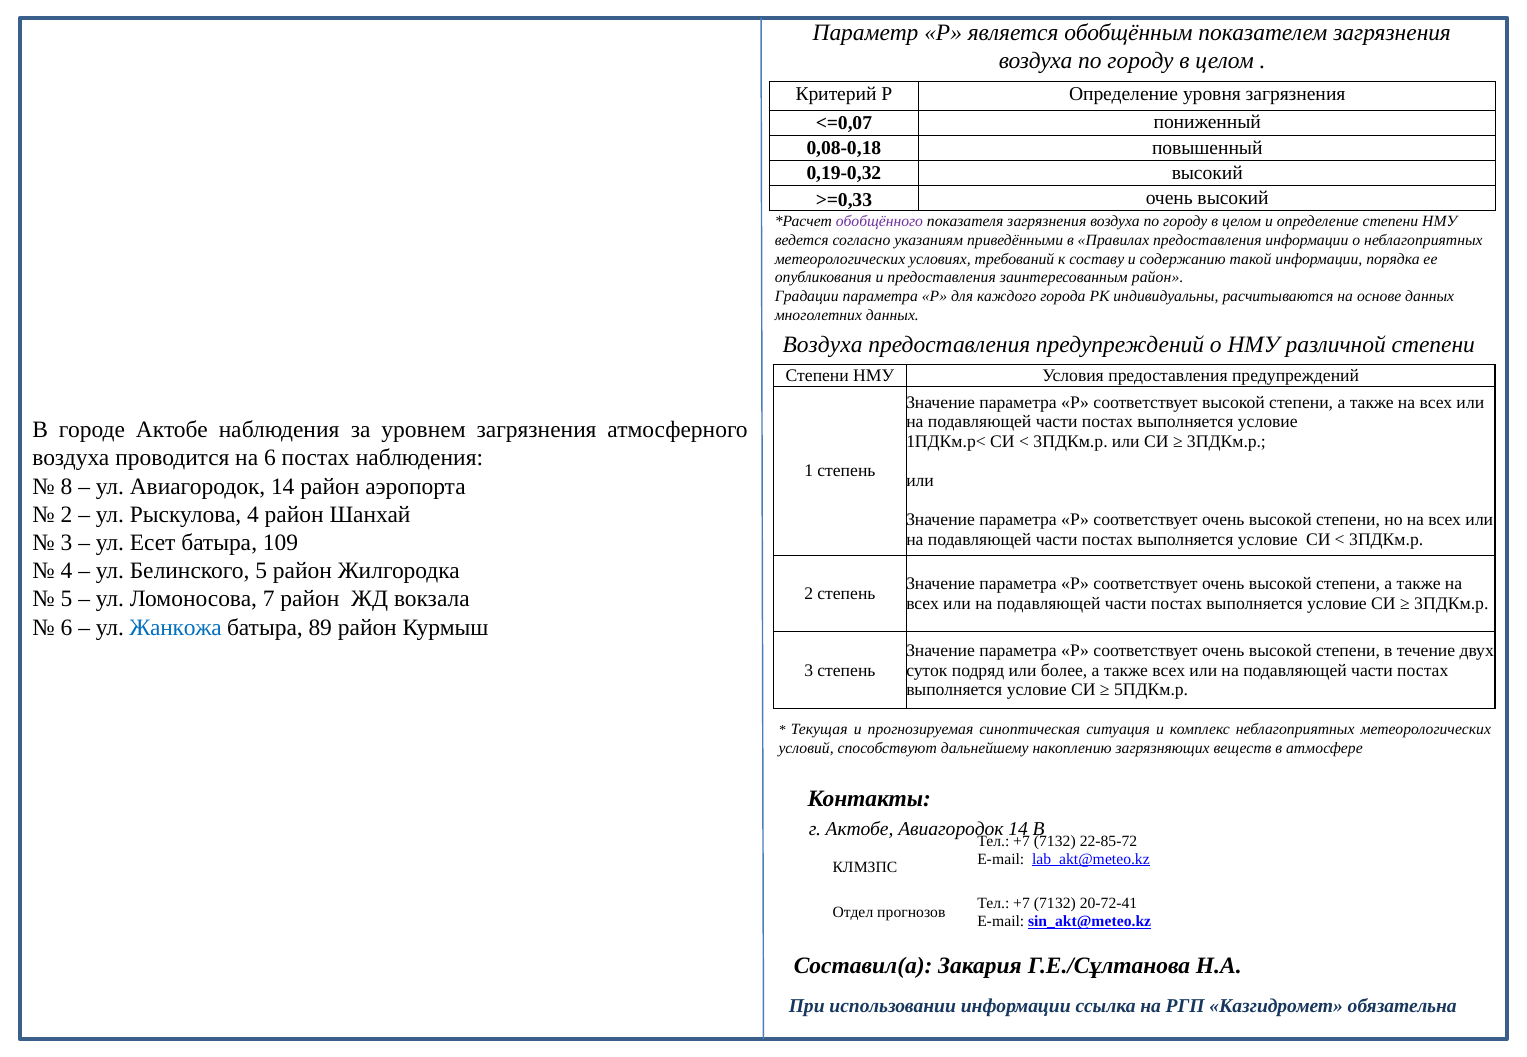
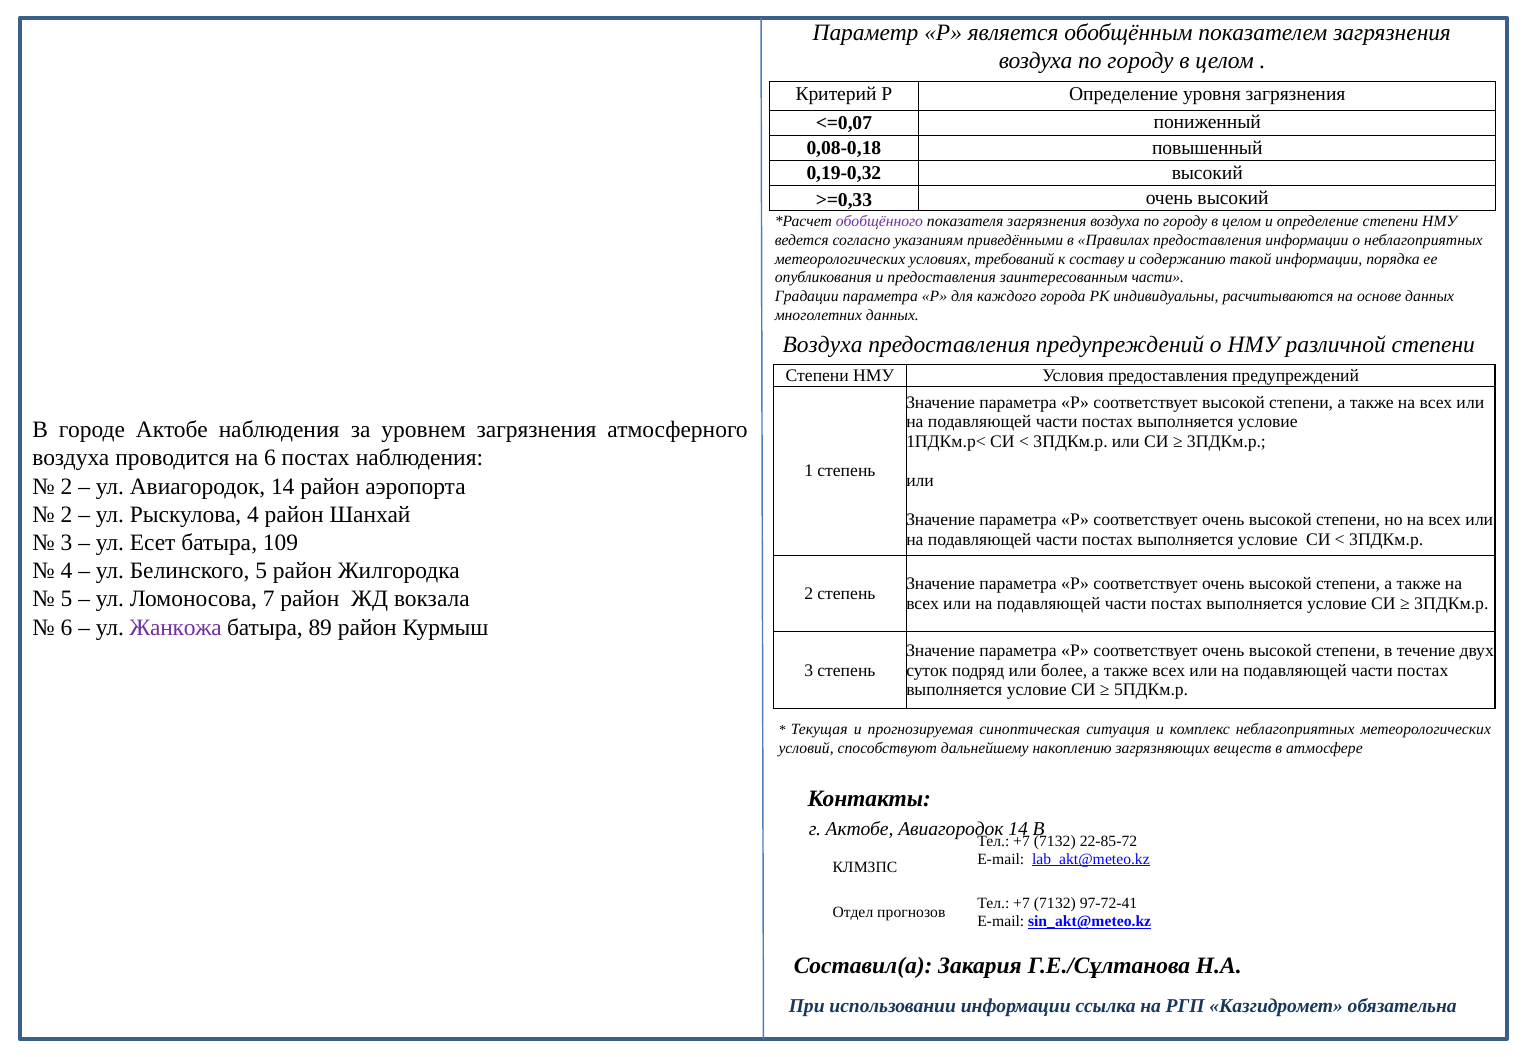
заинтересованным район: район -> части (1158, 278)
8: 8 -> 2 (67, 486)
Жанкожа colour: blue -> purple (176, 627)
20-72-41: 20-72-41 -> 97-72-41 (1109, 904)
